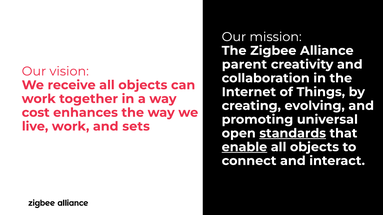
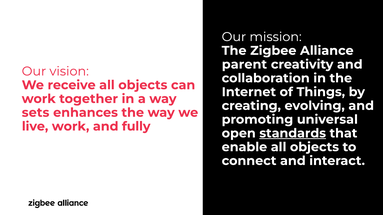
cost: cost -> sets (36, 113)
sets: sets -> fully (136, 127)
enable underline: present -> none (244, 147)
